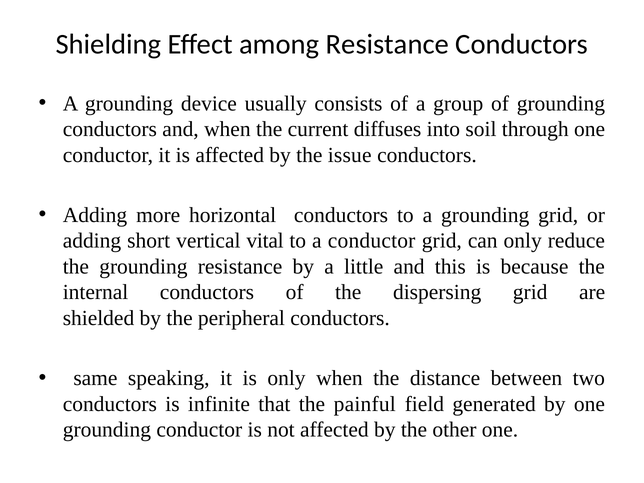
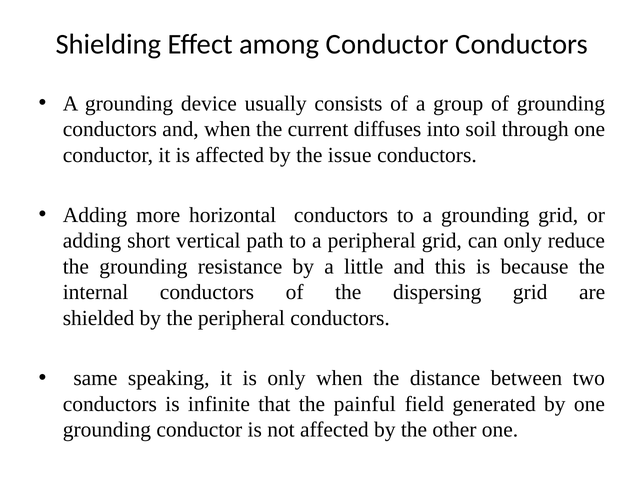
among Resistance: Resistance -> Conductor (387, 44)
vital: vital -> path (265, 241)
a conductor: conductor -> peripheral (372, 241)
